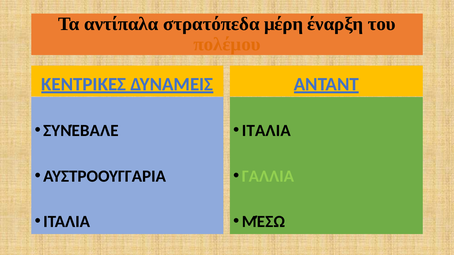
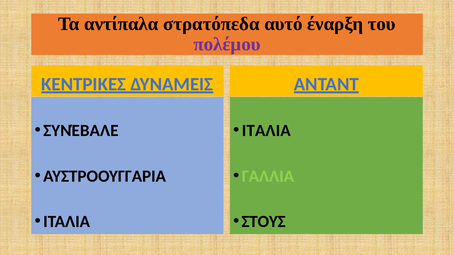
μέρη: μέρη -> αυτό (284, 24)
πολέμου colour: orange -> purple (227, 44)
ΜΈΣΩ: ΜΈΣΩ -> ΣΤΟΥΣ (264, 222)
